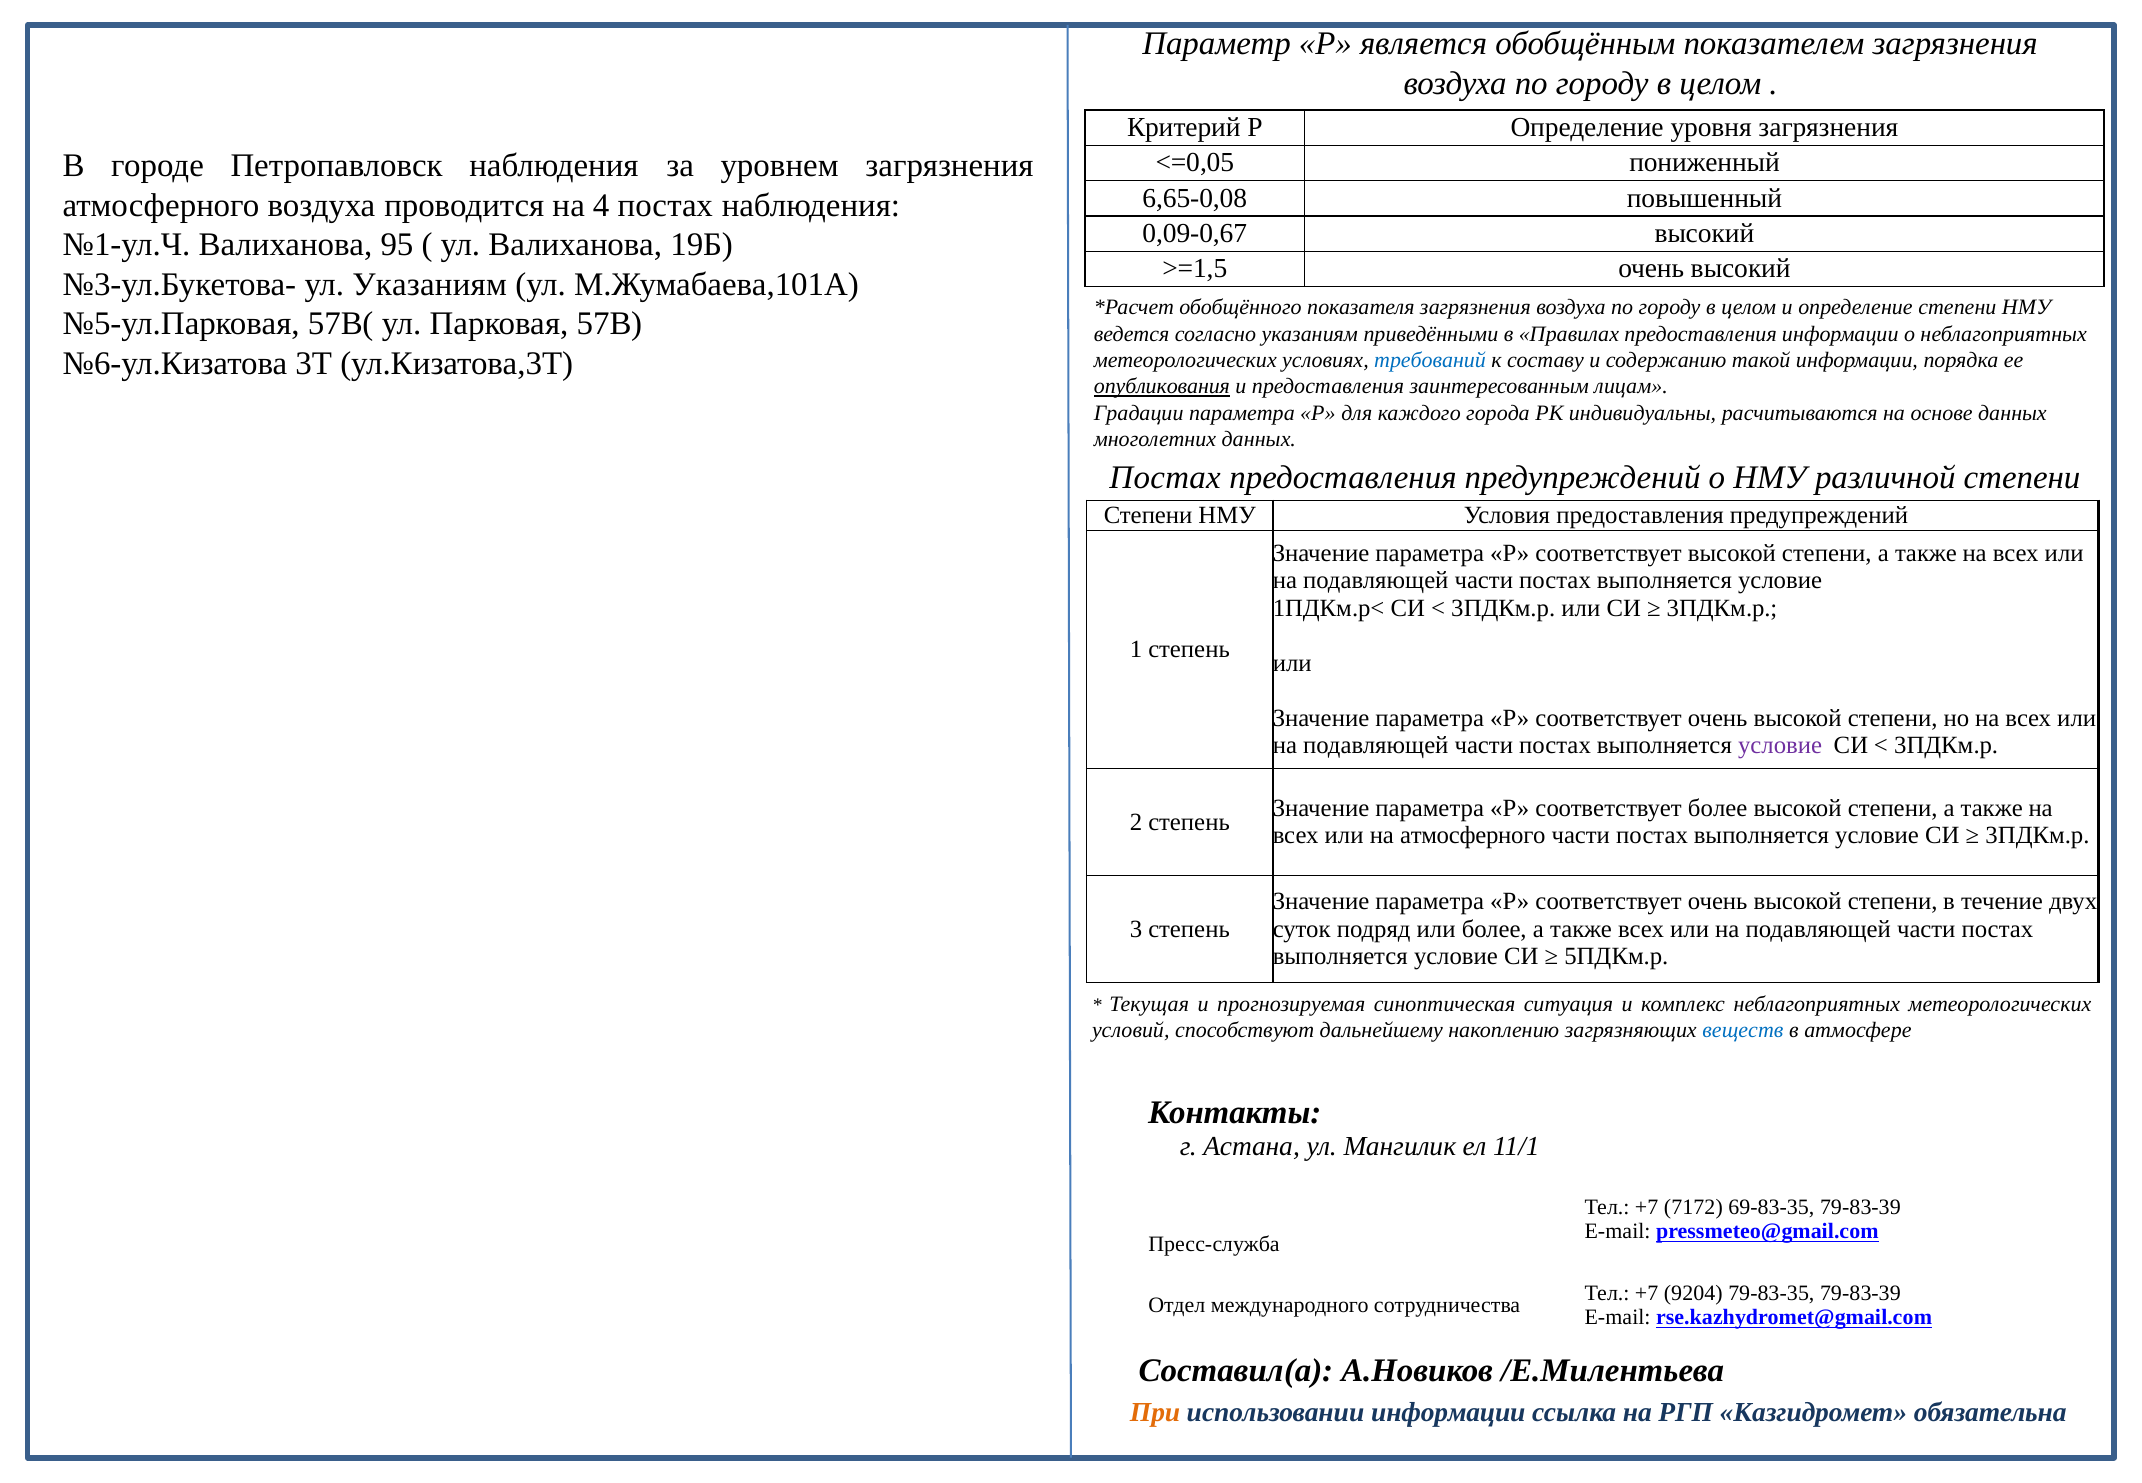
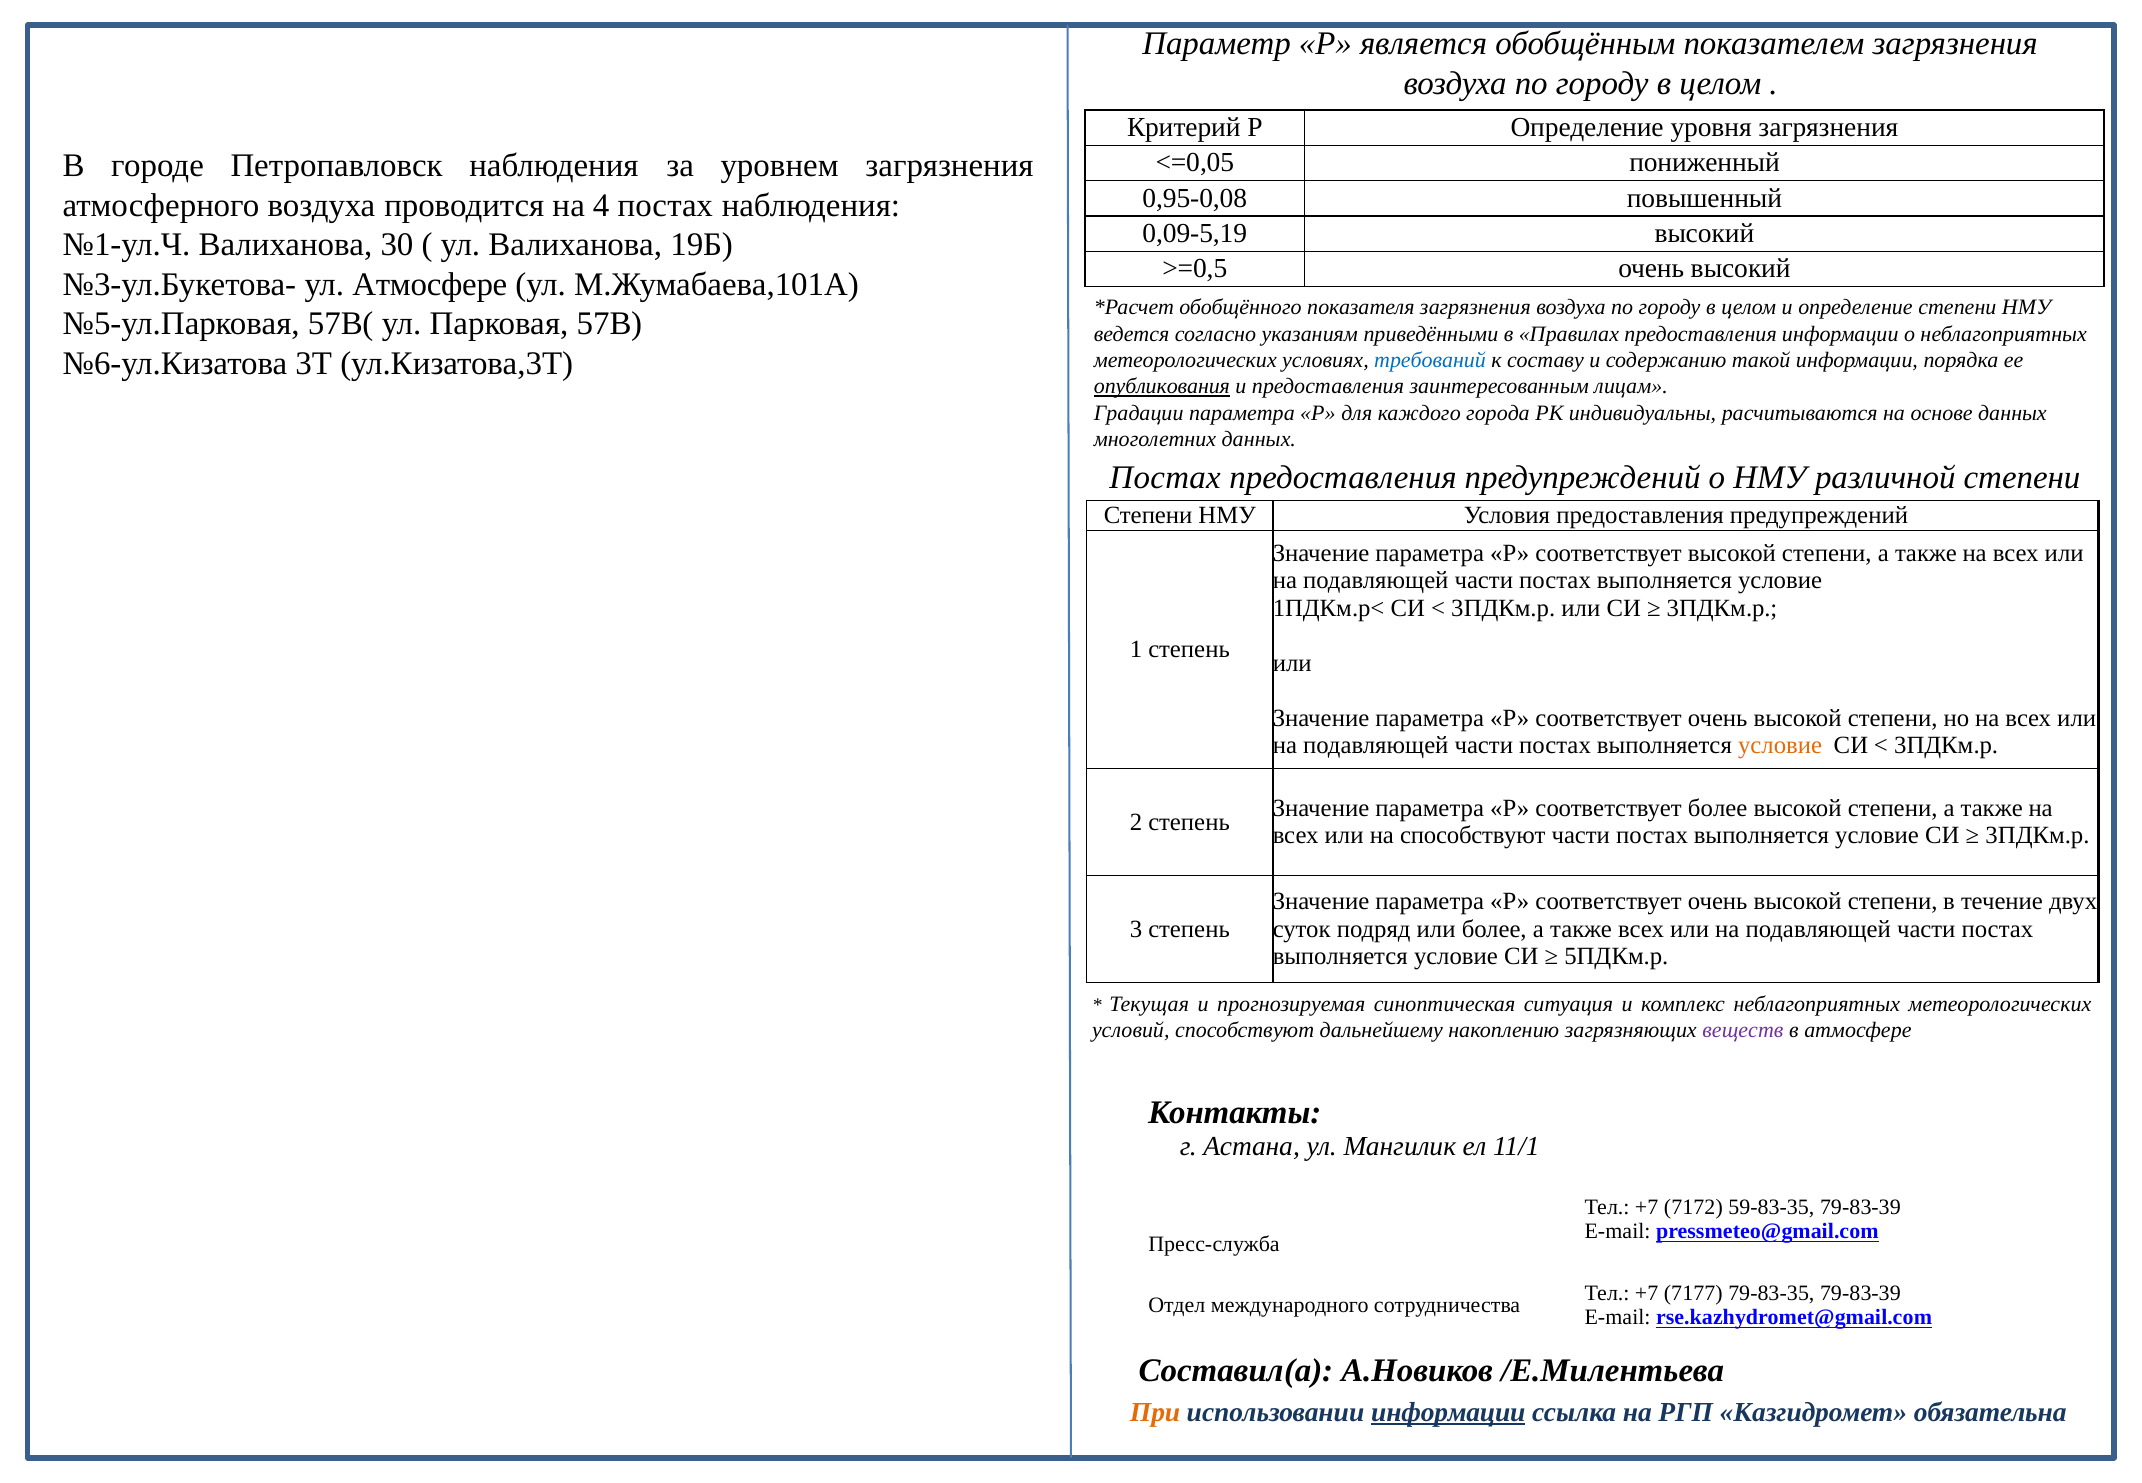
6,65-0,08: 6,65-0,08 -> 0,95-0,08 (1195, 198)
0,09-0,67: 0,09-0,67 -> 0,09-5,19 (1195, 233)
95: 95 -> 30 (397, 245)
>=1,5: >=1,5 -> >=0,5 (1195, 269)
ул Указаниям: Указаниям -> Атмосфере (430, 285)
условие colour: purple -> orange (1780, 745)
на атмосферного: атмосферного -> способствуют (1473, 836)
веществ colour: blue -> purple (1743, 1030)
69-83-35: 69-83-35 -> 59-83-35 (1771, 1207)
9204: 9204 -> 7177 (1693, 1293)
информации underline: none -> present (1448, 1412)
